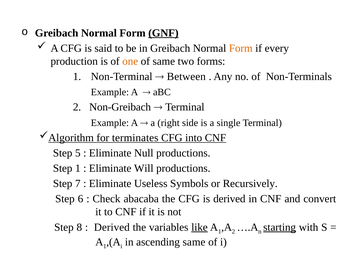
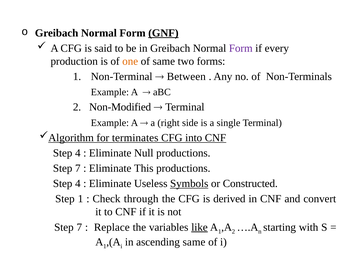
Form colour: orange -> purple (241, 48)
Non-Greibach: Non-Greibach -> Non-Modified (120, 107)
5: 5 -> 4 (78, 153)
1: 1 -> 7 (78, 169)
Will: Will -> This (144, 169)
7: 7 -> 4 (78, 184)
Symbols underline: none -> present (189, 184)
Recursively: Recursively -> Constructed (250, 184)
Step 6: 6 -> 1 (81, 199)
abacaba: abacaba -> through (141, 199)
8: 8 -> 7 (79, 228)
Derived: Derived -> Replace (112, 228)
starting underline: present -> none (280, 228)
